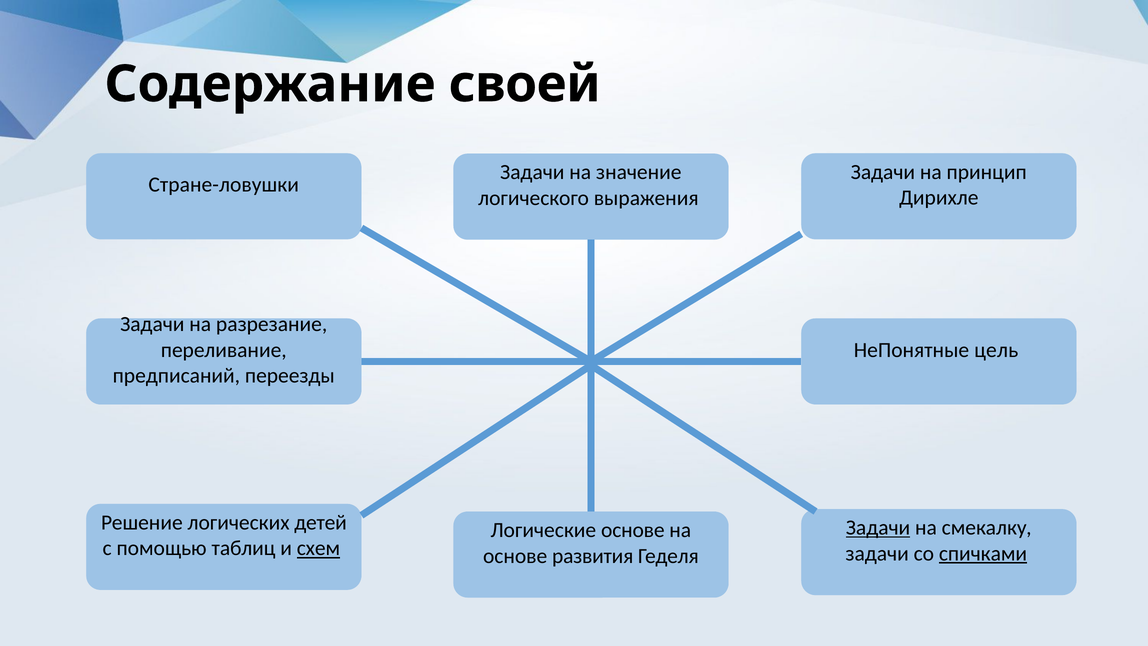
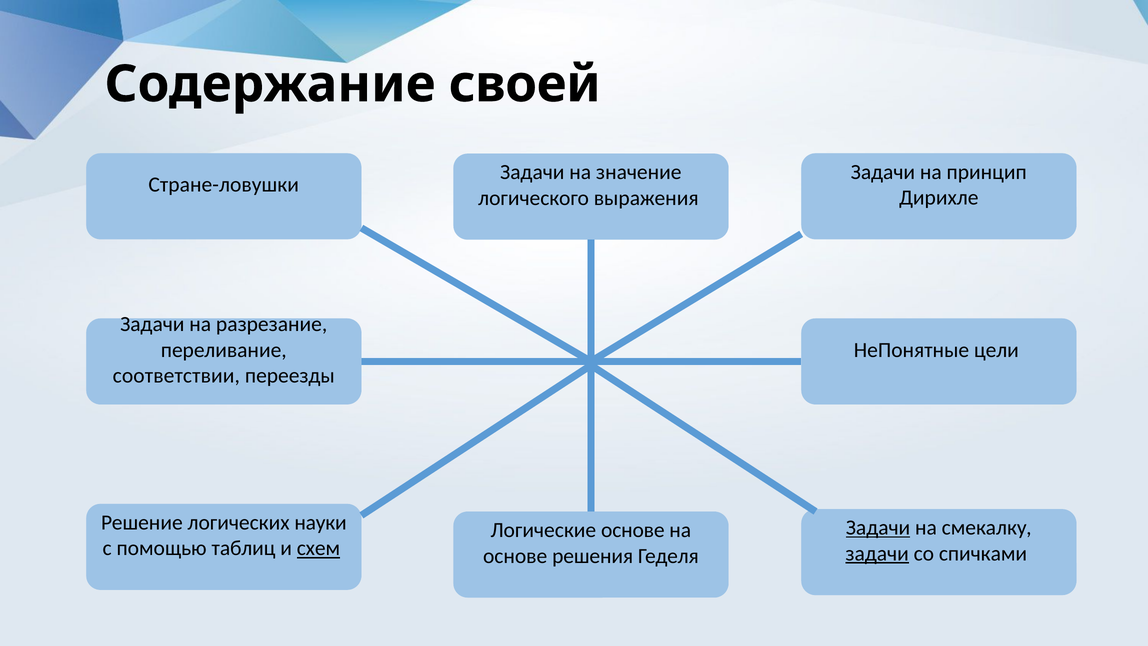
цель: цель -> цели (996, 350)
предписаний: предписаний -> соответствии (176, 376)
детей: детей -> науки (321, 522)
задачи underline: none -> present (877, 553)
спичками underline: present -> none (983, 553)
развития: развития -> решения (593, 556)
